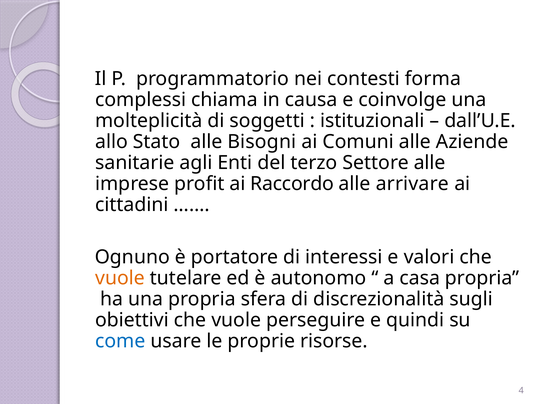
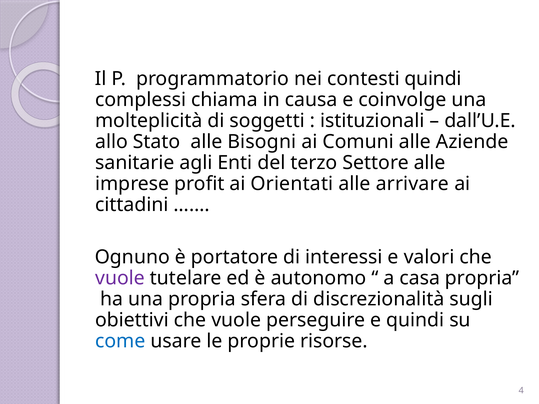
contesti forma: forma -> quindi (433, 79)
Raccordo: Raccordo -> Orientati (292, 184)
vuole colour: orange -> purple (120, 278)
